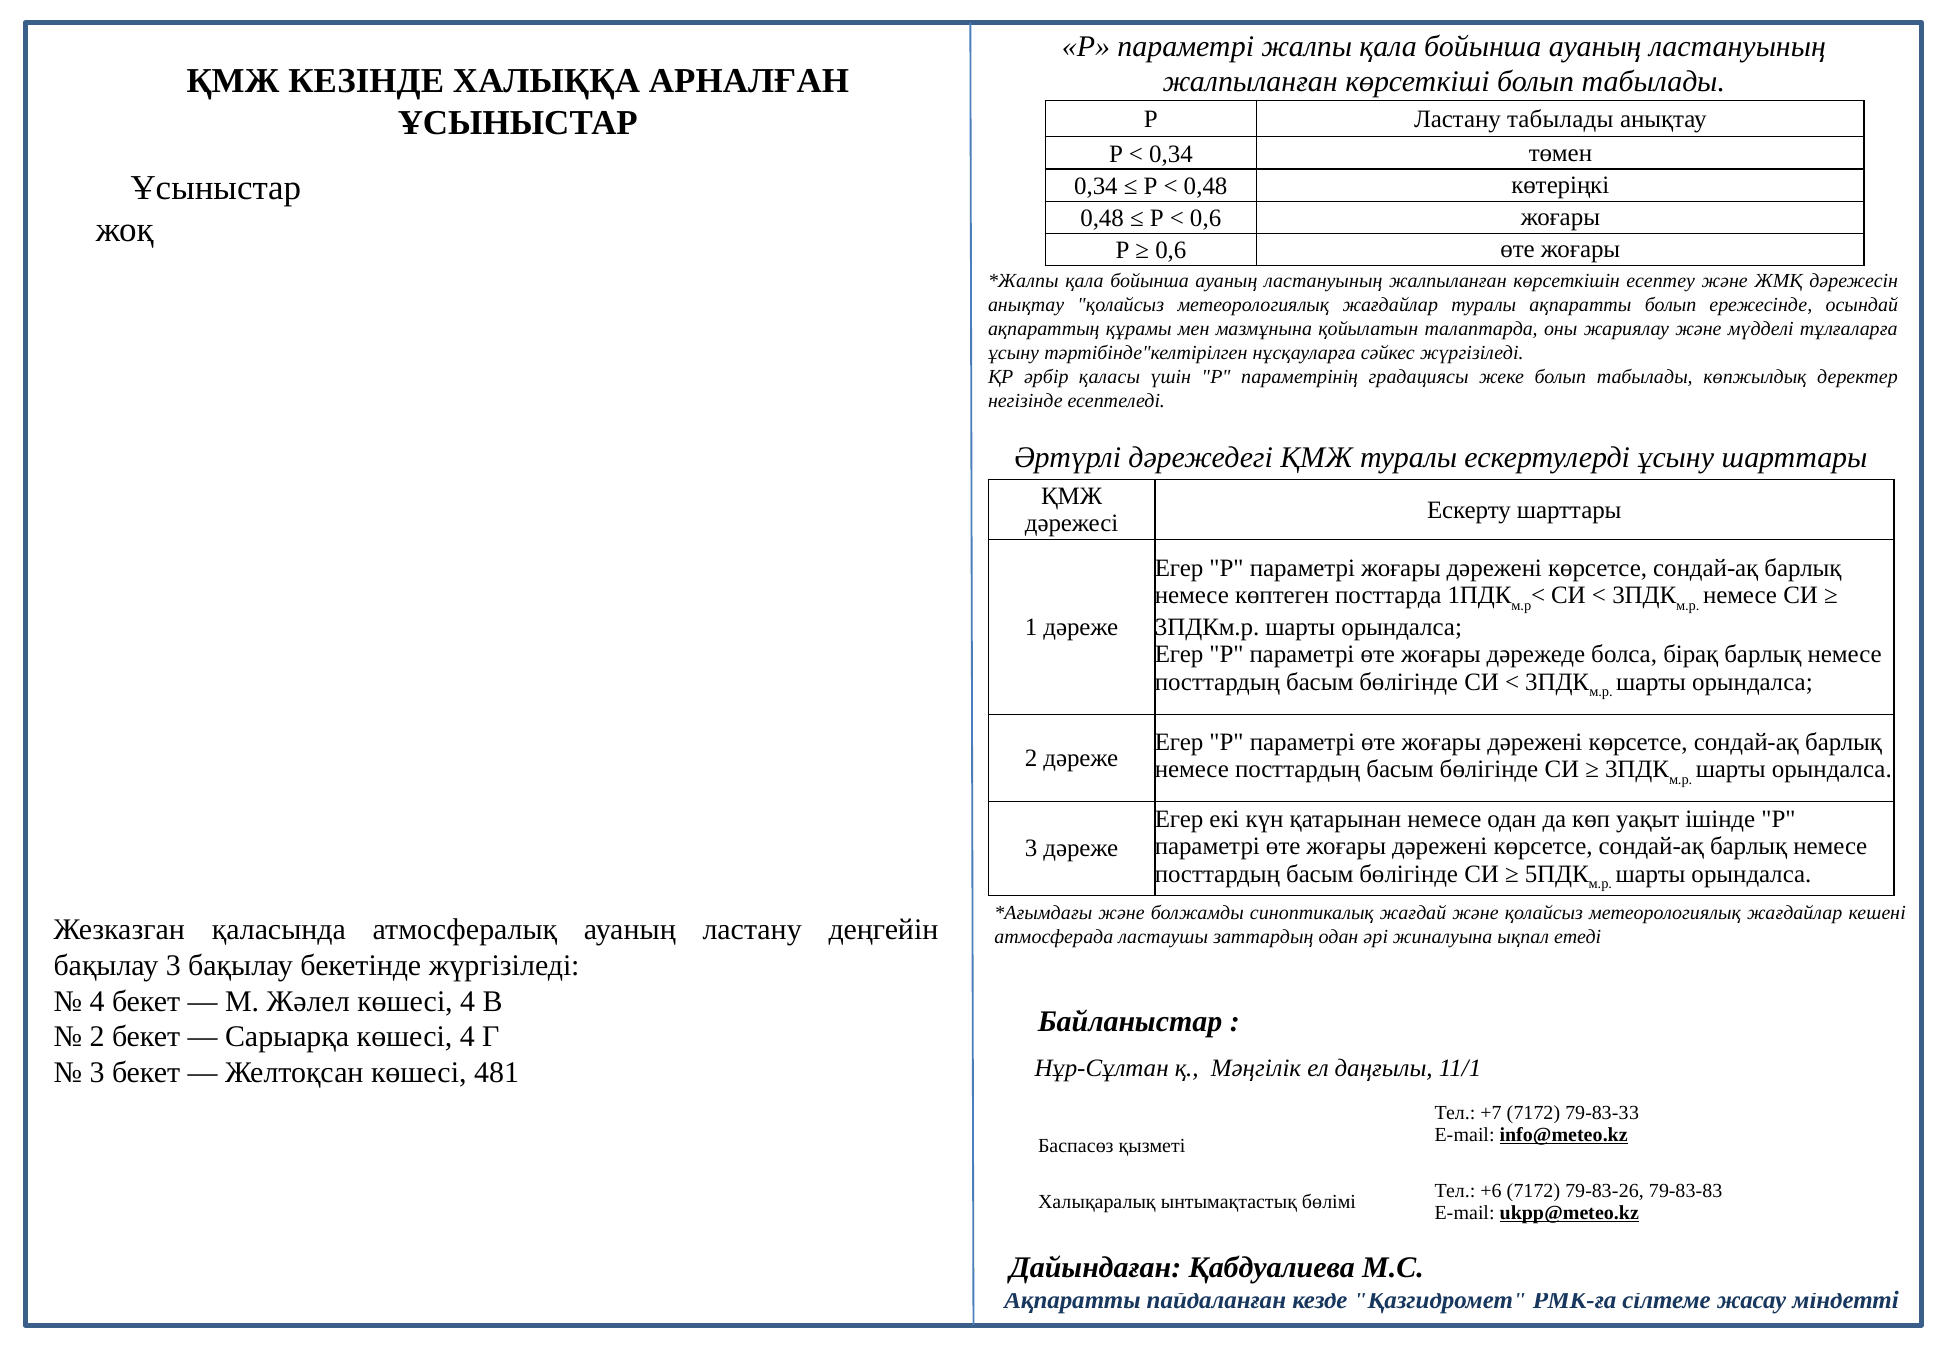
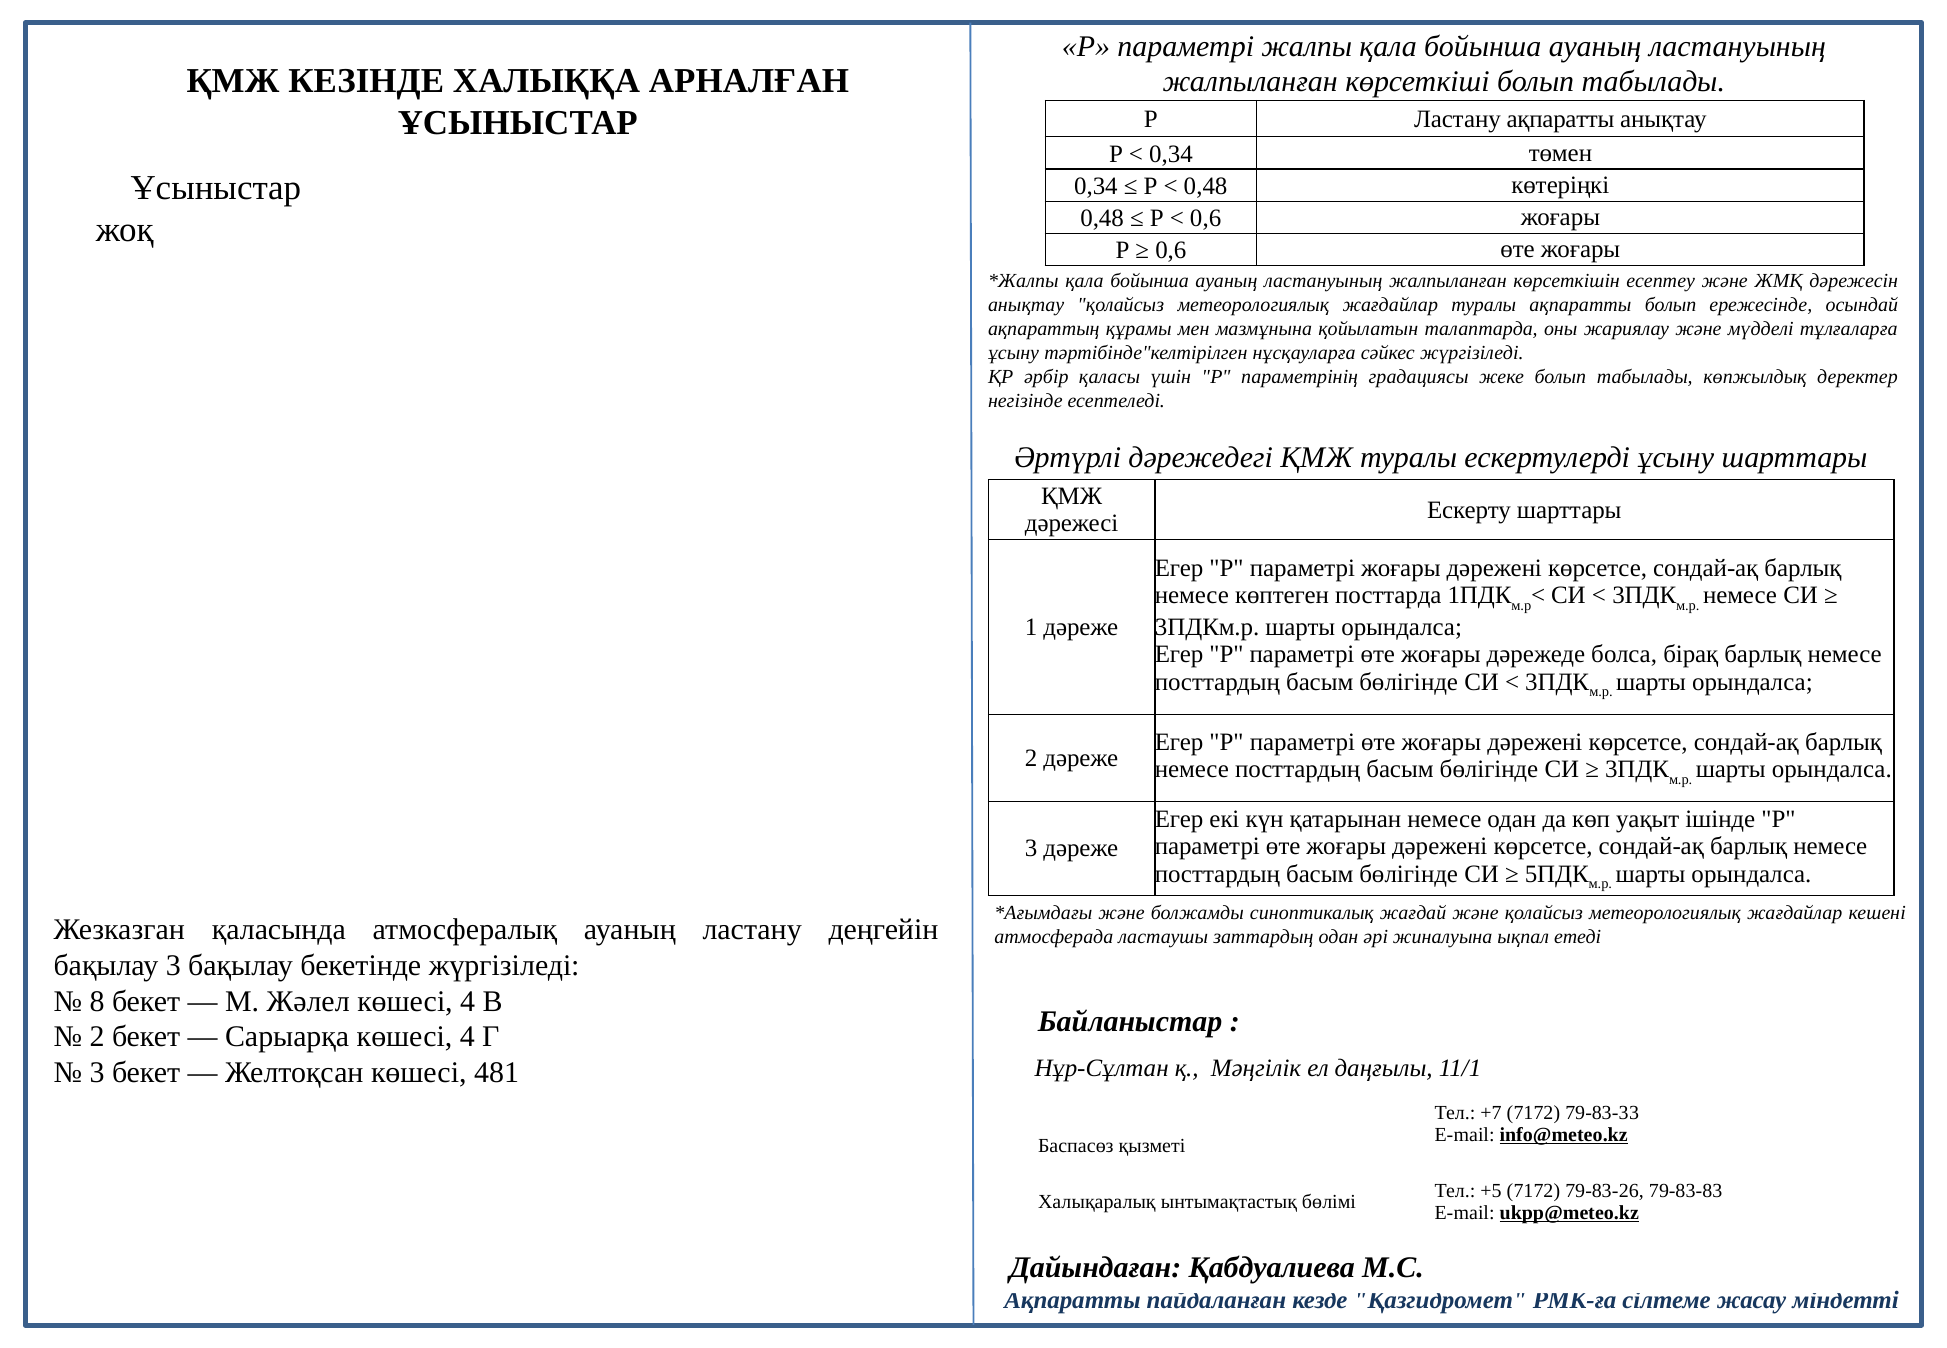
Ластану табылады: табылады -> ақпаратты (1561, 119)
4: 4 -> 8 (97, 1001)
+6: +6 -> +5 (1491, 1191)
